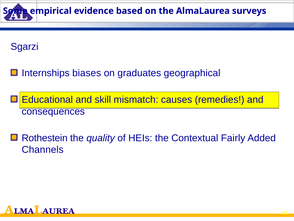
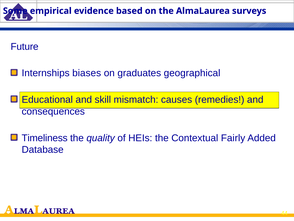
Sgarzi: Sgarzi -> Future (25, 47)
Rothestein: Rothestein -> Timeliness (45, 138)
Channels: Channels -> Database (43, 149)
